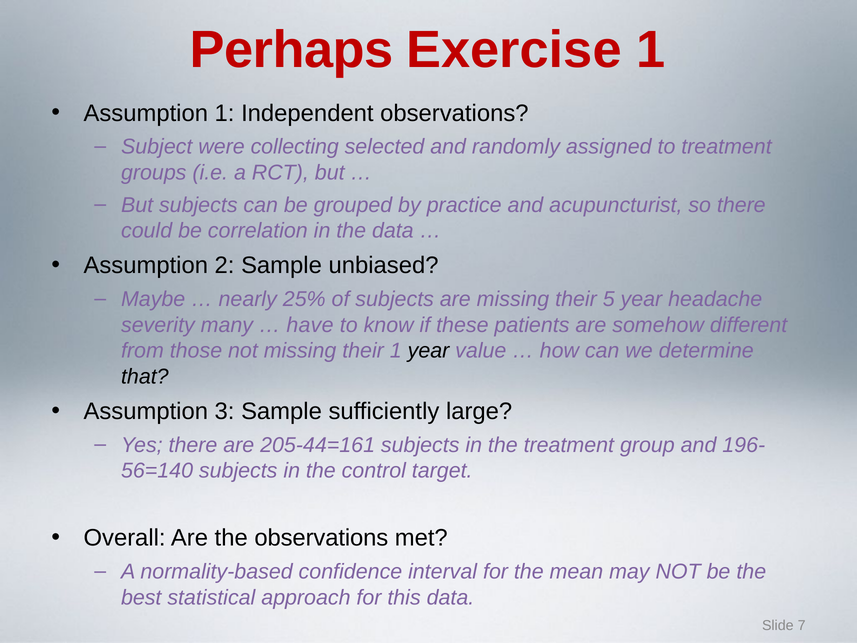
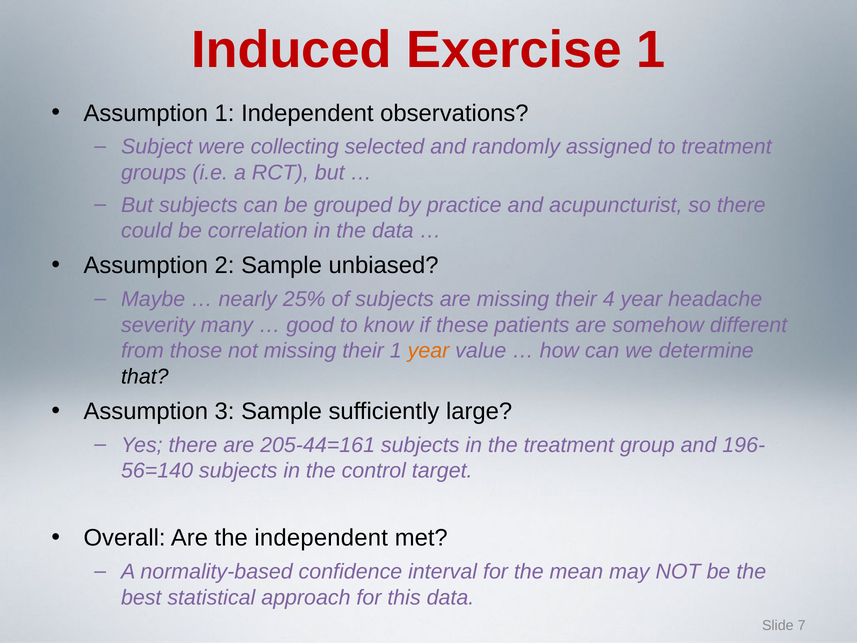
Perhaps: Perhaps -> Induced (291, 50)
5: 5 -> 4 (609, 299)
have: have -> good (310, 325)
year colour: black -> orange (429, 351)
the observations: observations -> independent (321, 538)
